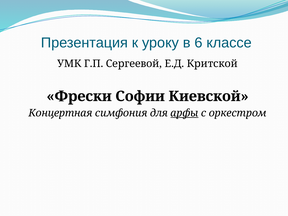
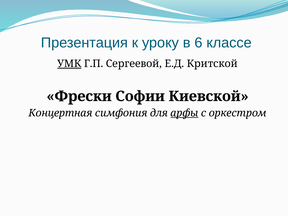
УМК underline: none -> present (69, 64)
